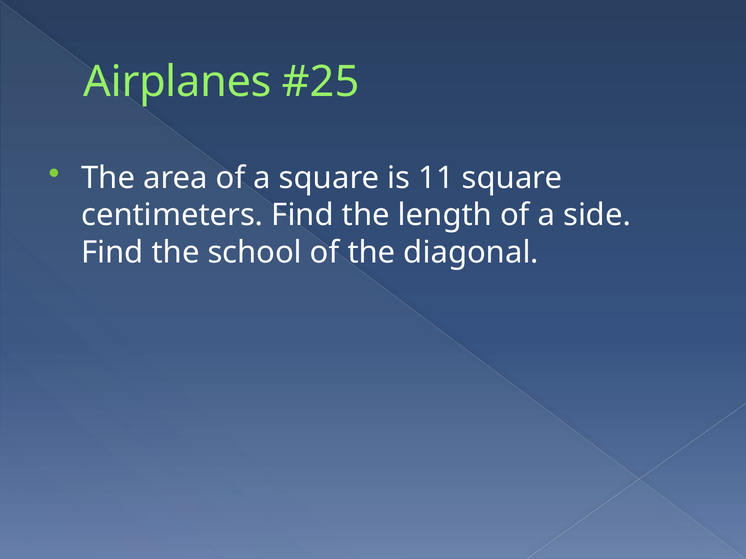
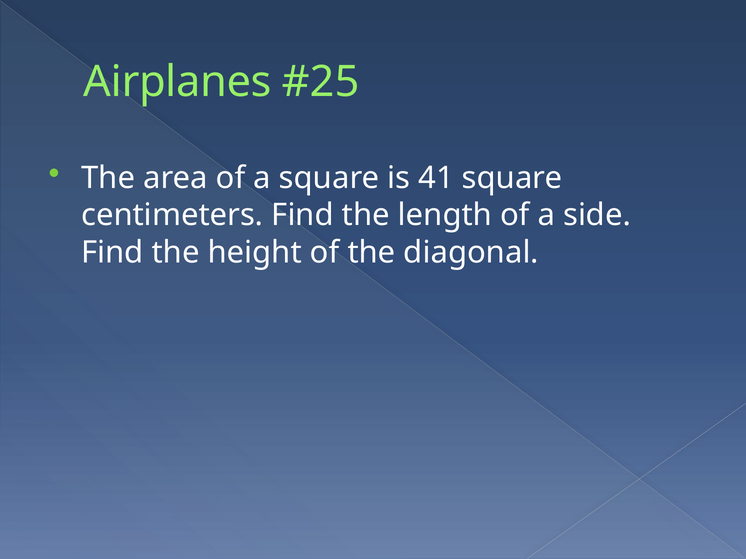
11: 11 -> 41 (436, 178)
school: school -> height (255, 253)
